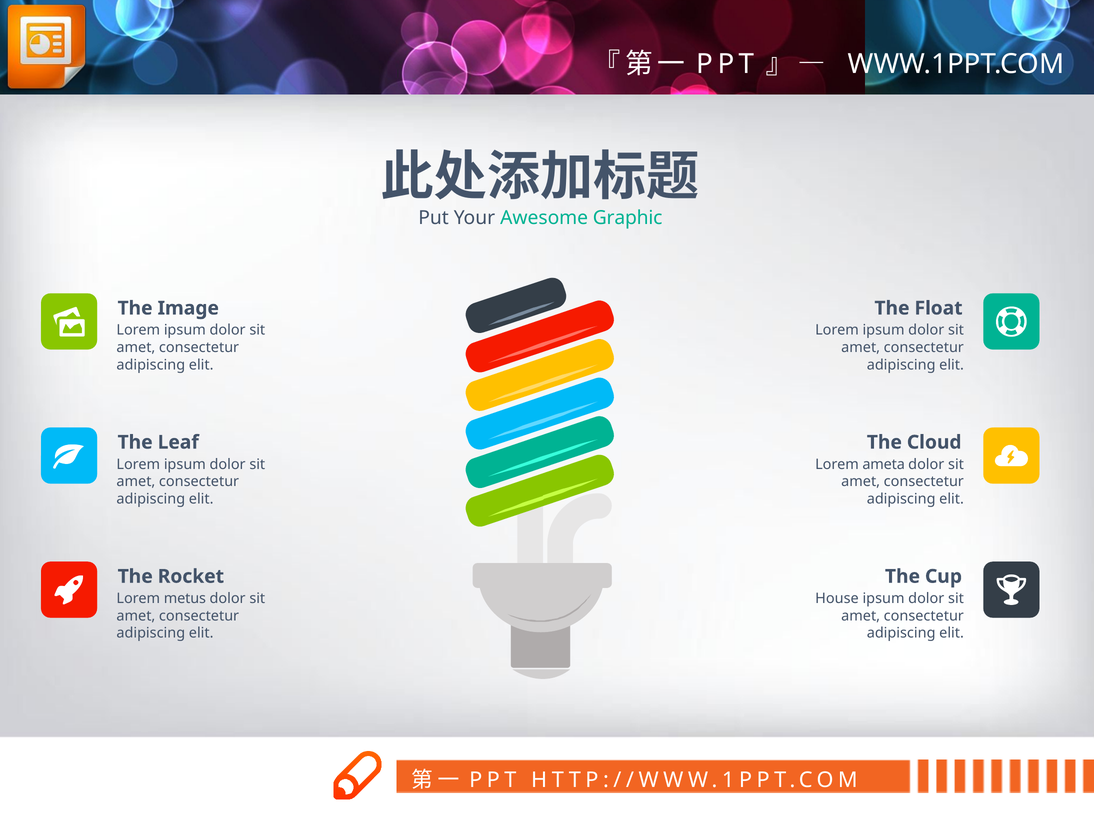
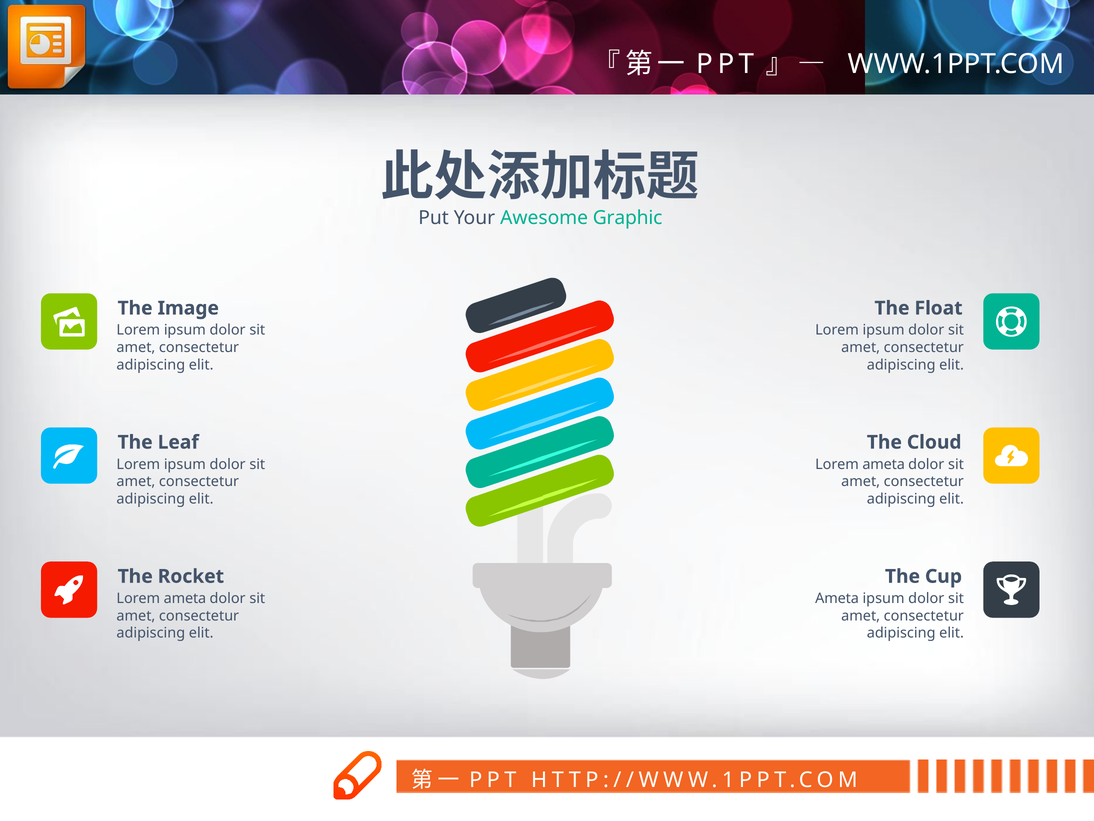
metus: metus -> ameta (185, 598)
House: House -> Ameta (837, 598)
